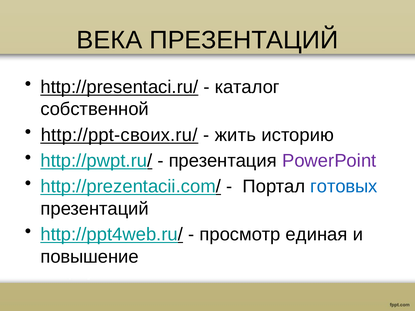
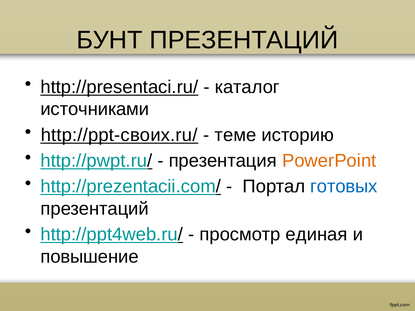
ВЕКА: ВЕКА -> БУНТ (110, 40)
собственной: собственной -> источниками (95, 109)
жить: жить -> теме (235, 135)
PowerPoint colour: purple -> orange (329, 161)
